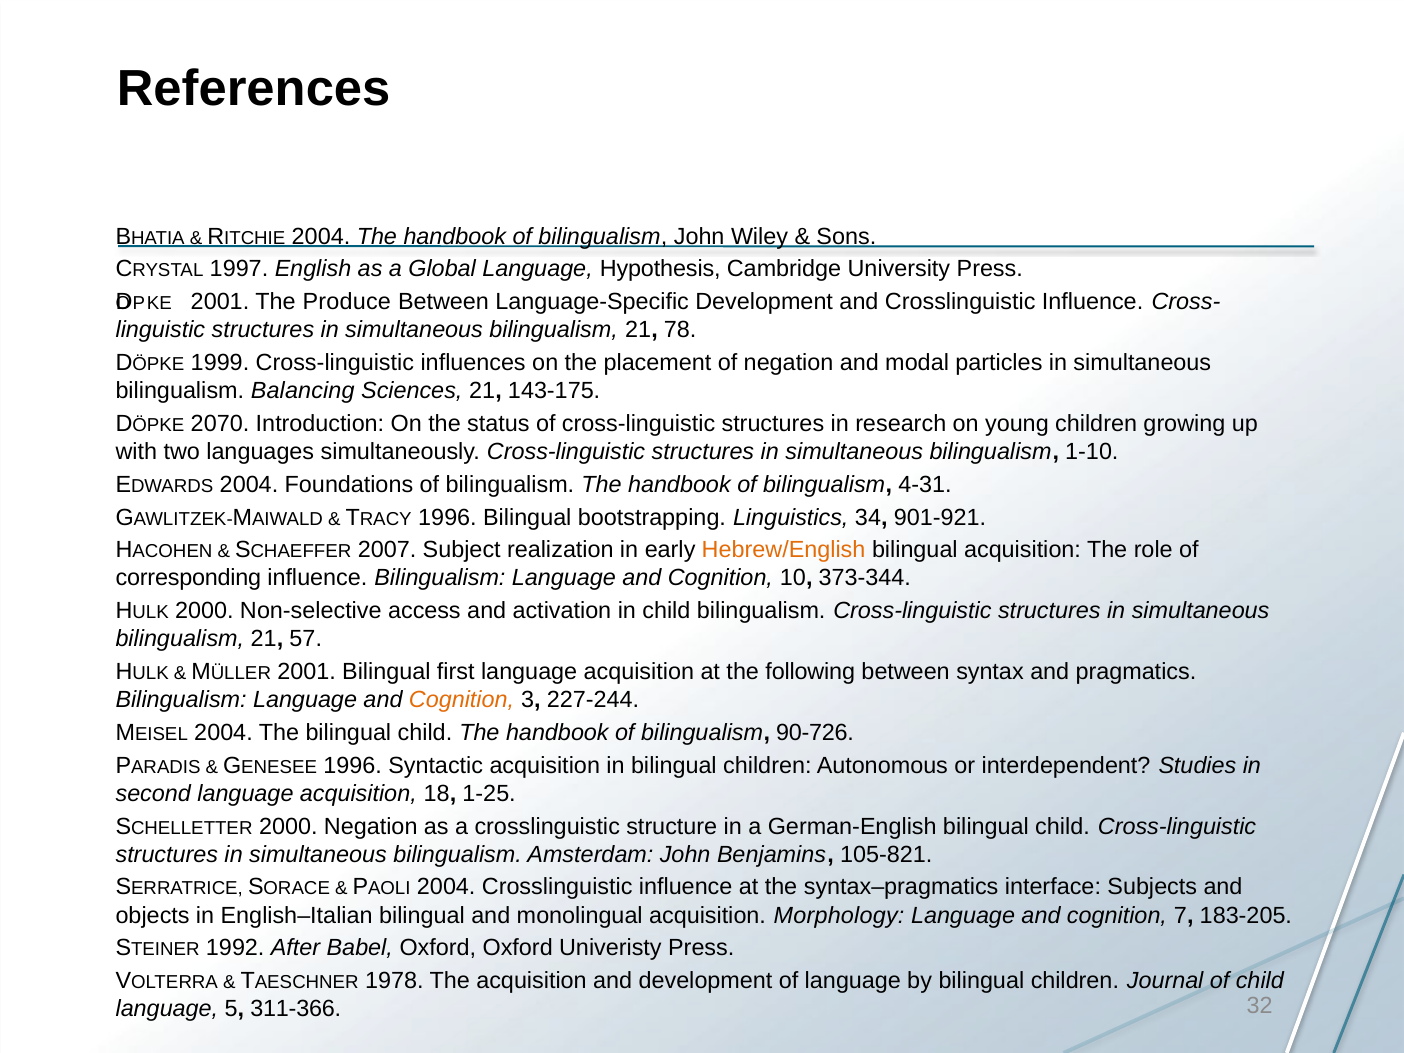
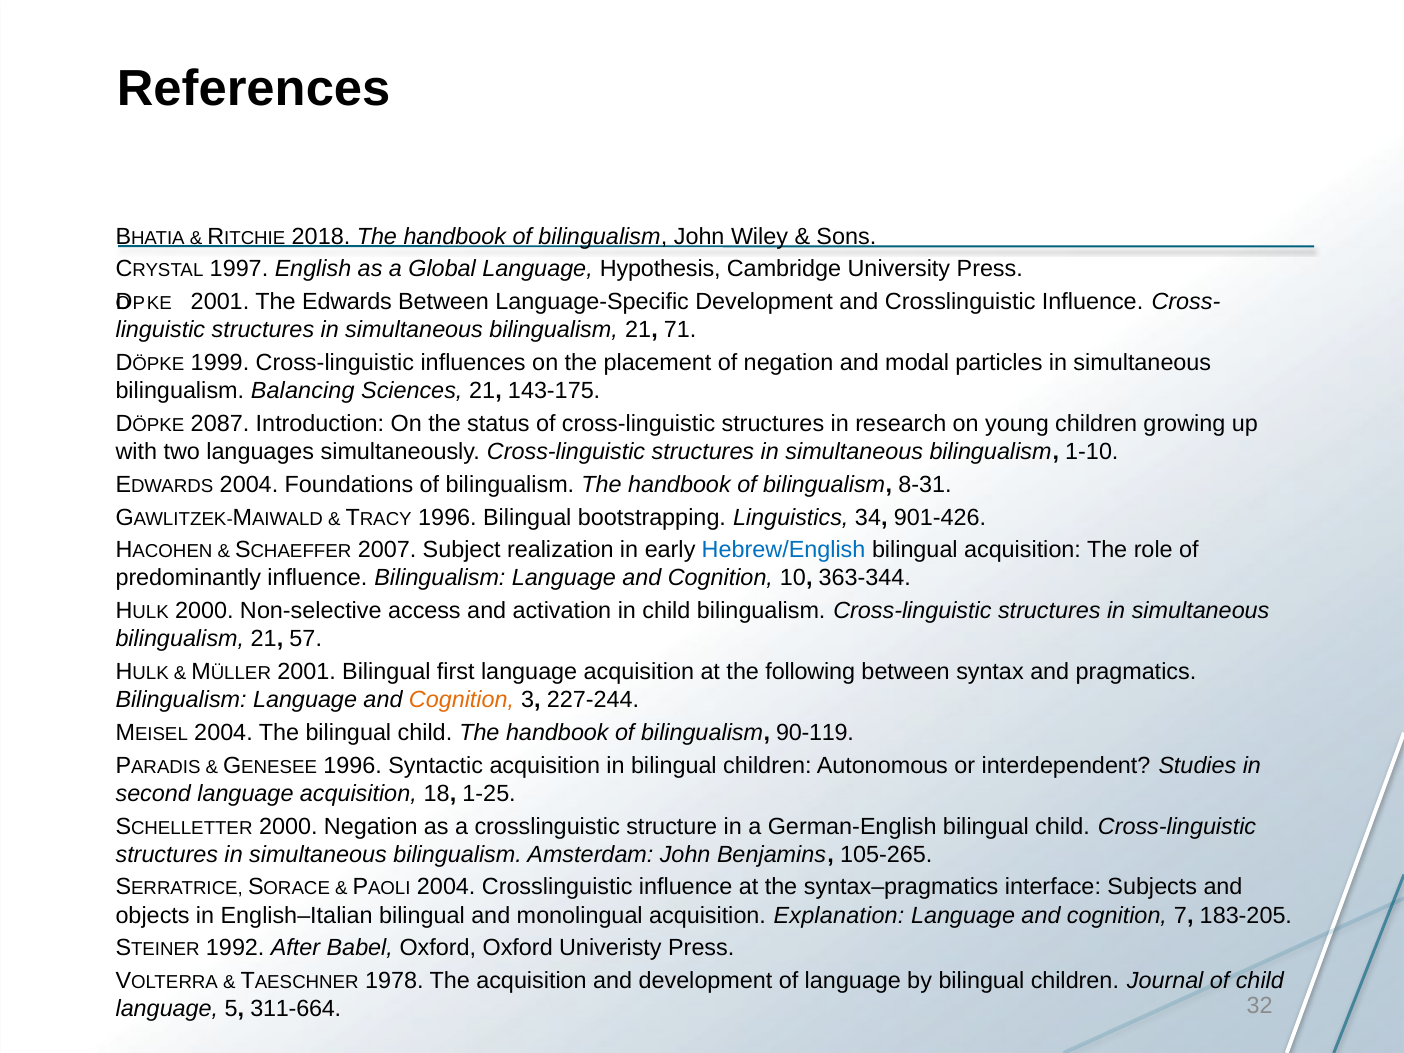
RITCHIE 2004: 2004 -> 2018 (321, 236)
The Produce: Produce -> Edwards (347, 302)
78: 78 -> 71 (680, 330)
2070: 2070 -> 2087 (220, 424)
4-31: 4-31 -> 8-31 (925, 485)
901-921: 901-921 -> 901-426 (940, 517)
Hebrew/English colour: orange -> blue (784, 550)
corresponding: corresponding -> predominantly (188, 578)
373-344: 373-344 -> 363-344 (865, 578)
90-726: 90-726 -> 90-119 (815, 733)
105-821: 105-821 -> 105-265 (886, 854)
Morphology: Morphology -> Explanation (839, 915)
311-366: 311-366 -> 311-664 (296, 1009)
